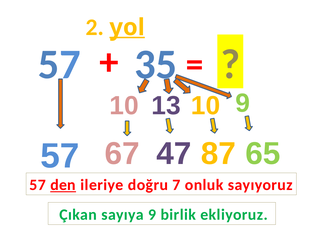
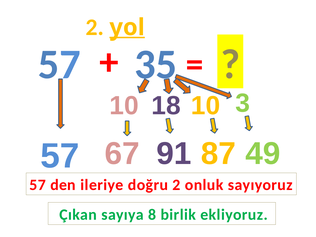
13: 13 -> 18 (166, 106)
9: 9 -> 3 (243, 103)
47: 47 -> 91 (174, 154)
65: 65 -> 49 (263, 154)
den underline: present -> none (63, 185)
doğru 7: 7 -> 2 (176, 185)
sayıya 9: 9 -> 8 (152, 215)
